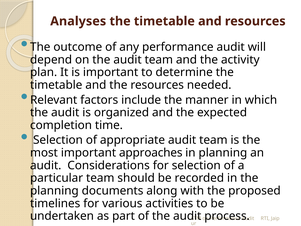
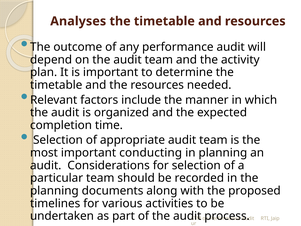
approaches: approaches -> conducting (151, 153)
